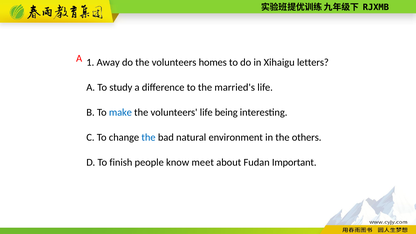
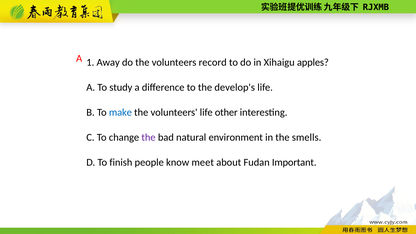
homes: homes -> record (213, 63)
letters: letters -> apples (313, 63)
married's: married's -> develop's (235, 87)
being: being -> other (226, 112)
the colour: blue -> purple (149, 137)
others: others -> smells (307, 137)
